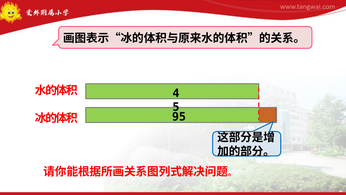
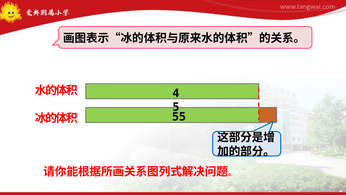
95: 95 -> 55 (179, 117)
